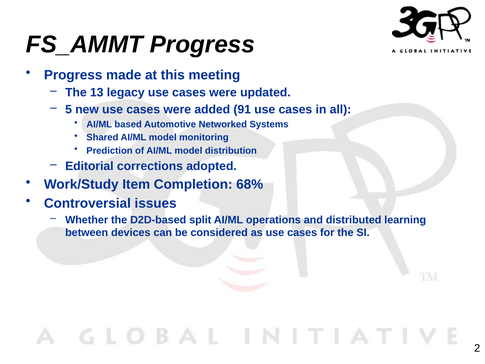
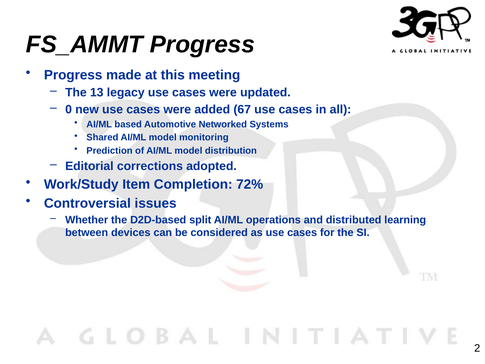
5: 5 -> 0 (69, 110)
91: 91 -> 67 (242, 110)
68%: 68% -> 72% (250, 184)
